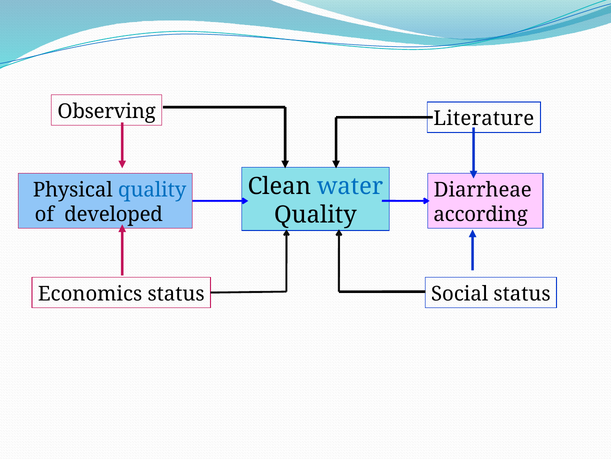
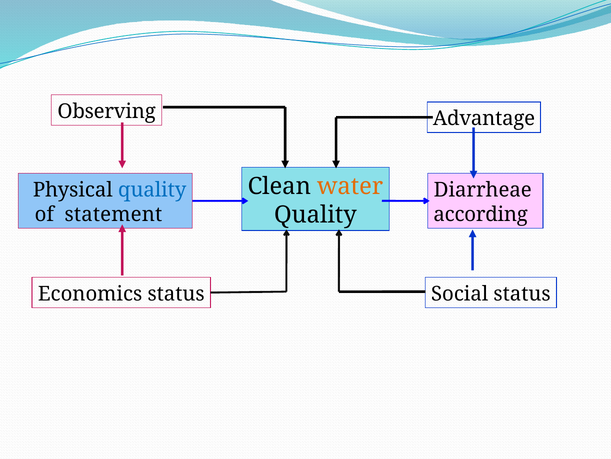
Literature: Literature -> Advantage (484, 118)
water colour: blue -> orange (350, 186)
developed: developed -> statement (113, 214)
